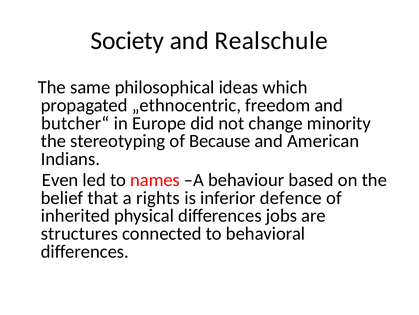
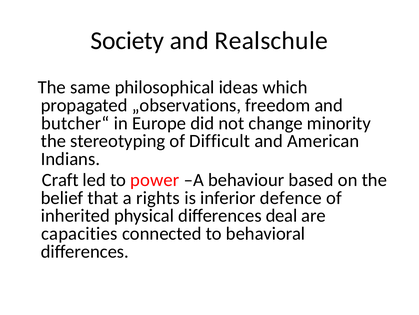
„ethnocentric: „ethnocentric -> „observations (186, 105)
Because: Because -> Difficult (220, 141)
Even: Even -> Craft (60, 180)
names: names -> power (155, 180)
jobs: jobs -> deal (282, 215)
structures: structures -> capacities (79, 233)
